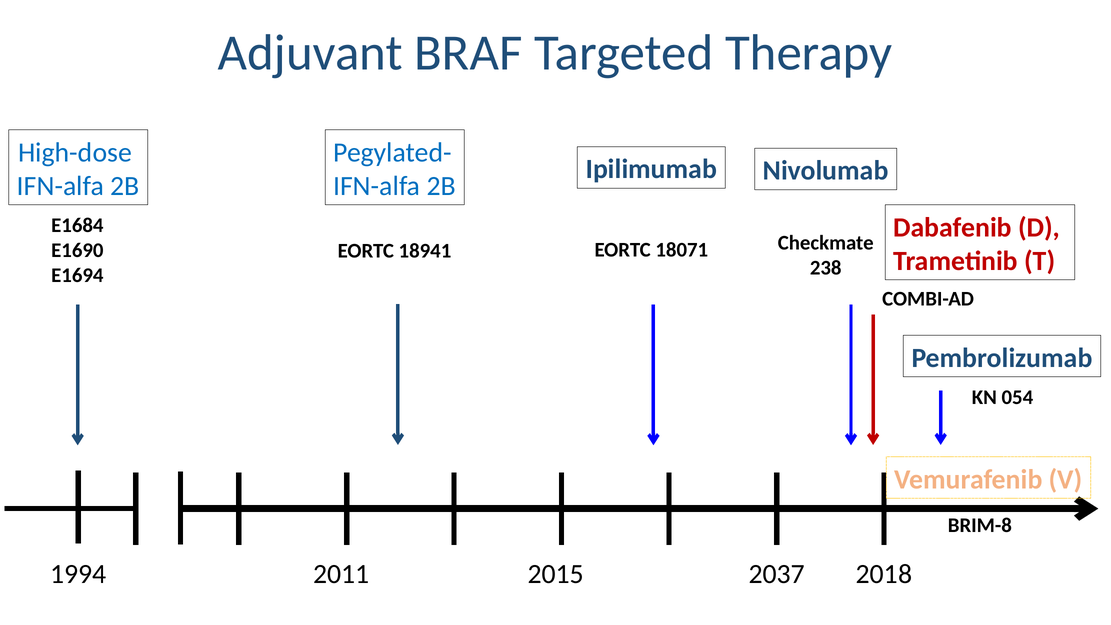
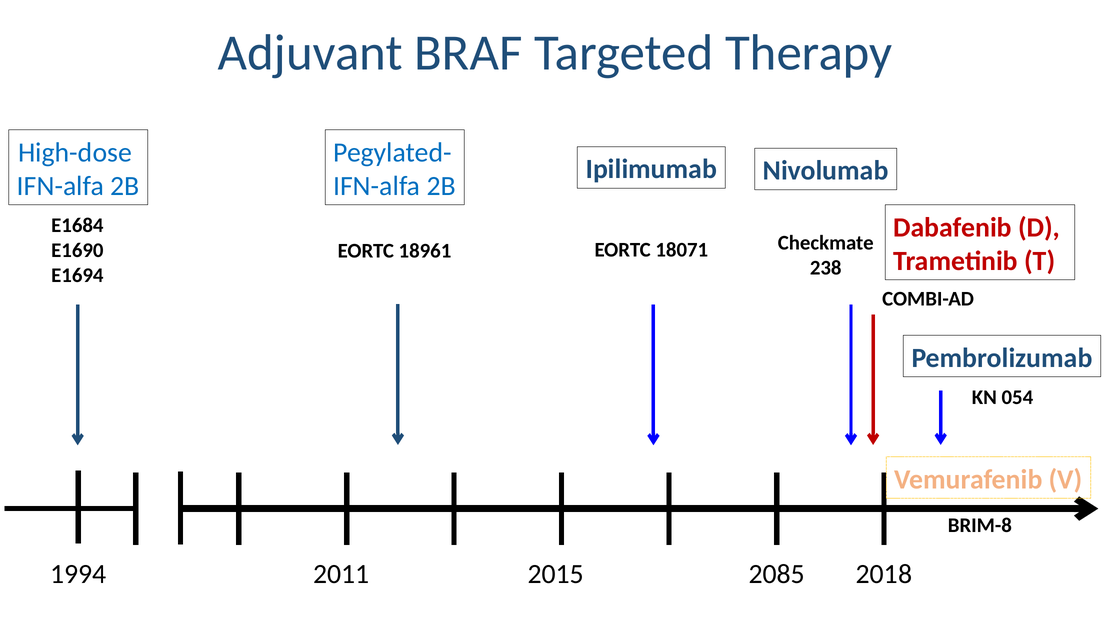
18941: 18941 -> 18961 (425, 251)
2037: 2037 -> 2085 (777, 574)
